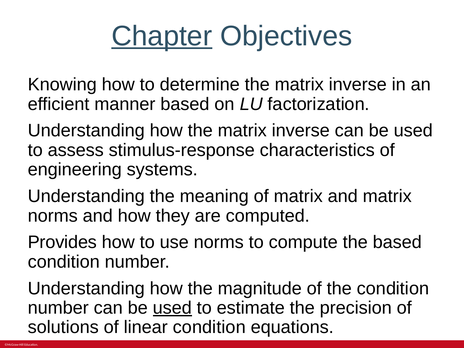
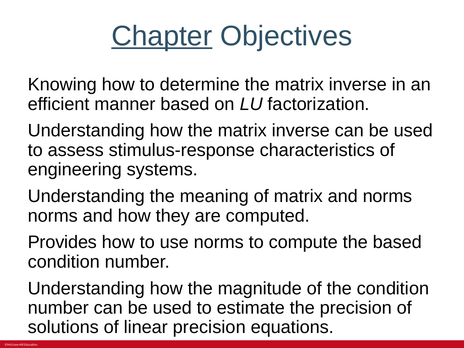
and matrix: matrix -> norms (388, 196)
used underline: present -> none (172, 308)
linear condition: condition -> precision (209, 327)
